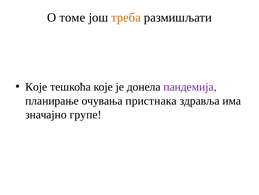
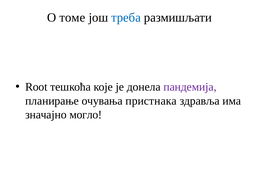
треба colour: orange -> blue (126, 18)
Које: Које -> Root (36, 87)
групе: групе -> могло (86, 114)
